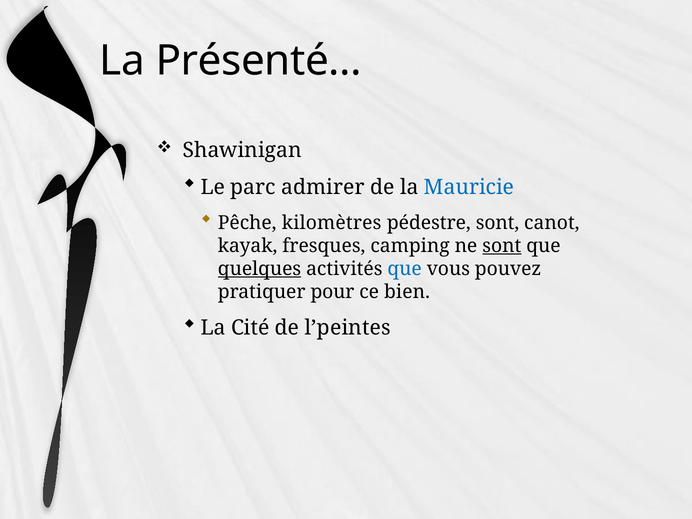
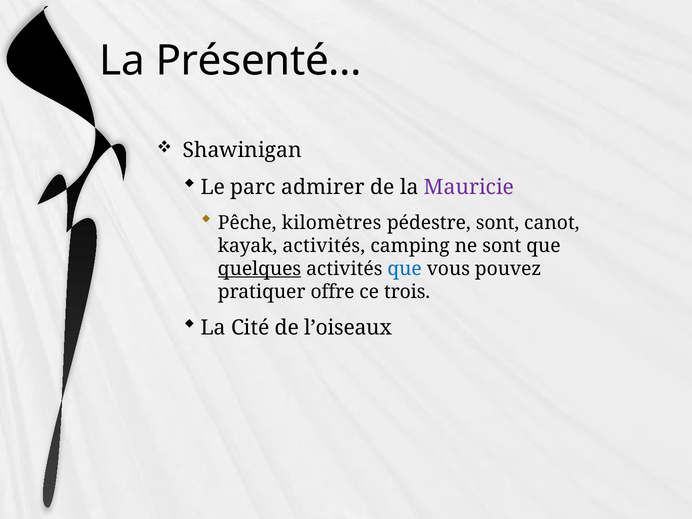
Mauricie colour: blue -> purple (469, 187)
kayak fresques: fresques -> activités (324, 246)
sont underline: present -> none (502, 246)
pour: pour -> offre (332, 292)
bien: bien -> trois (407, 292)
l’peintes: l’peintes -> l’oiseaux (348, 328)
